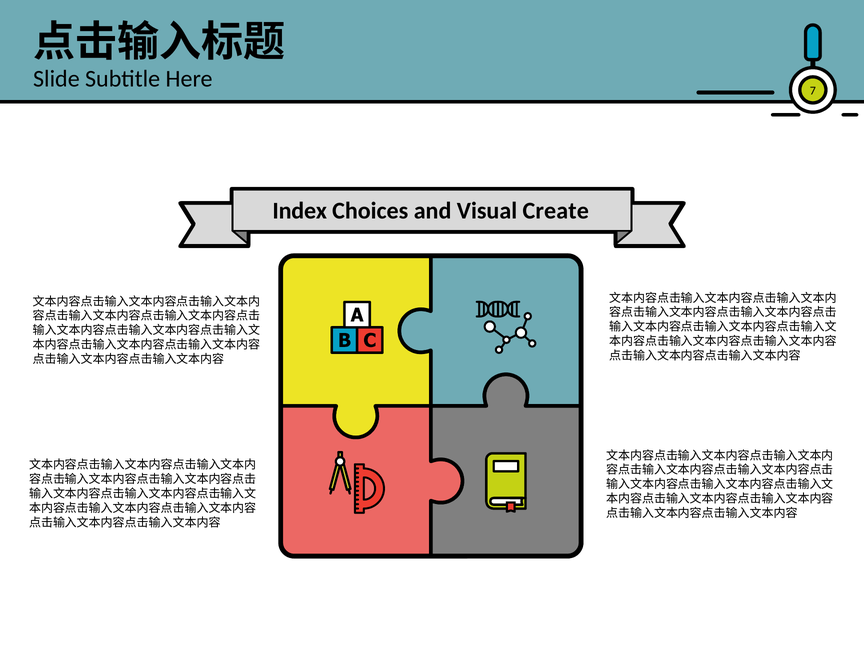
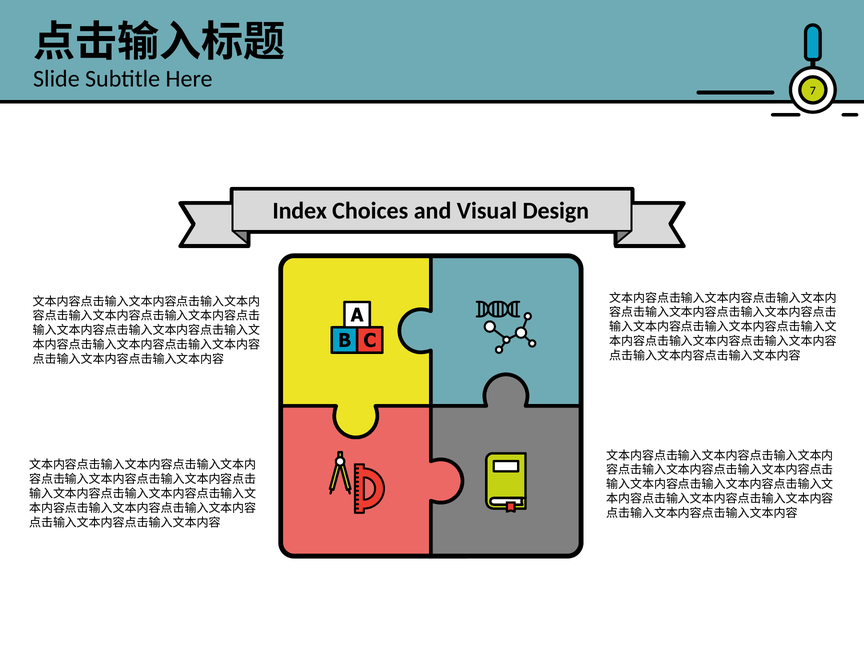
Create: Create -> Design (556, 211)
